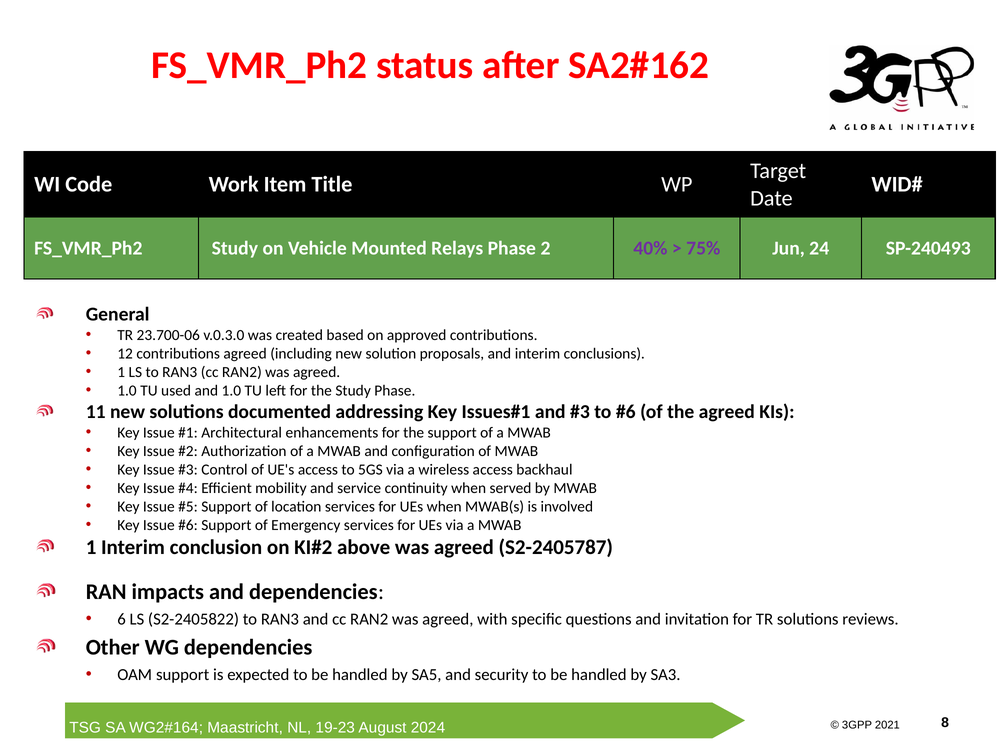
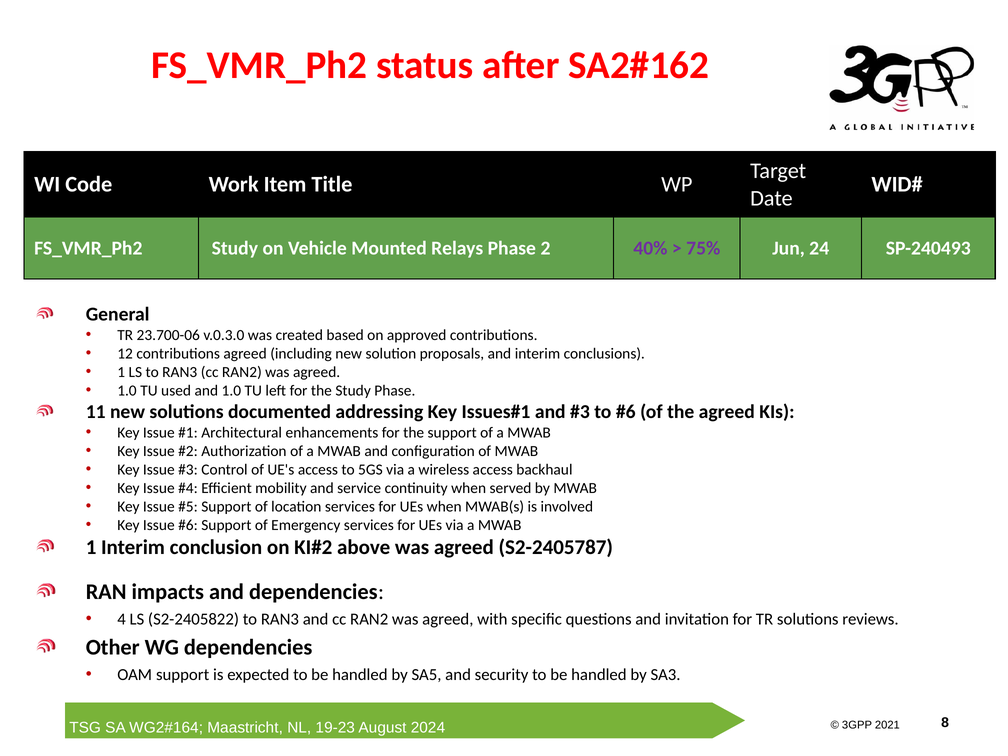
6: 6 -> 4 (122, 619)
